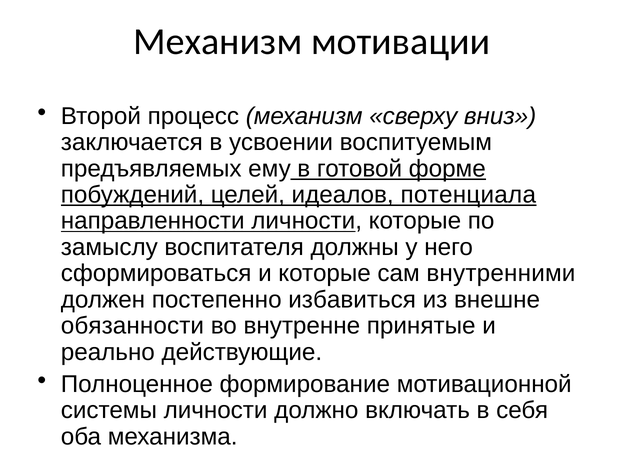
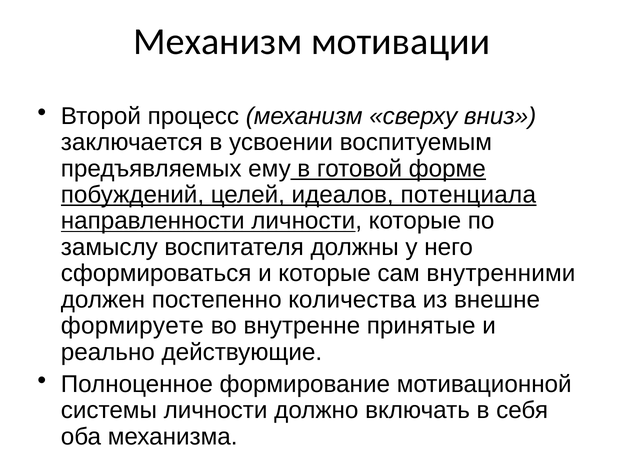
избавиться: избавиться -> количества (352, 300)
обязанности: обязанности -> формируете (132, 326)
